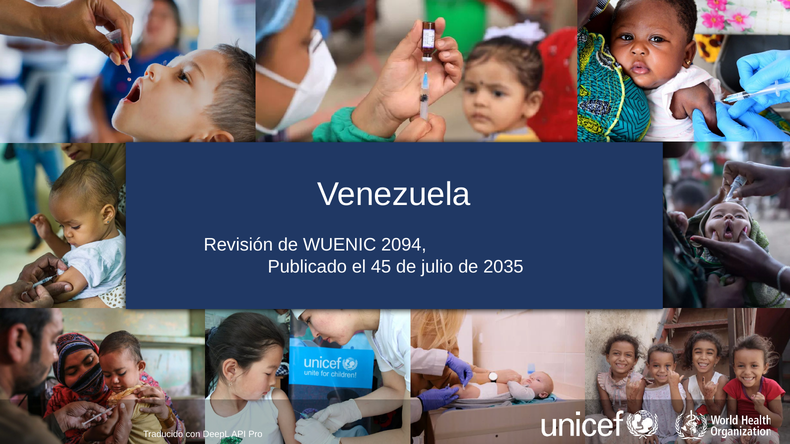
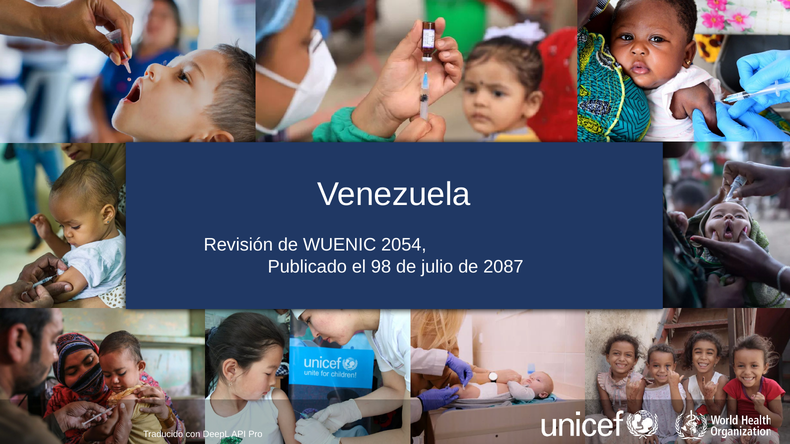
2094: 2094 -> 2054 (404, 245)
45: 45 -> 98 (381, 267)
2035: 2035 -> 2087 (503, 267)
